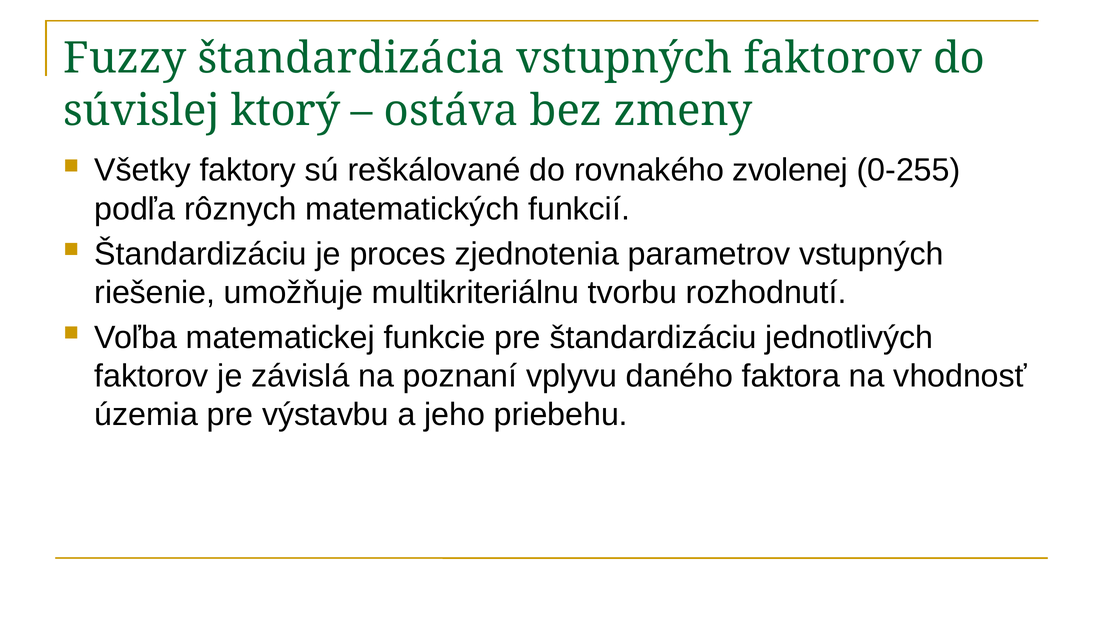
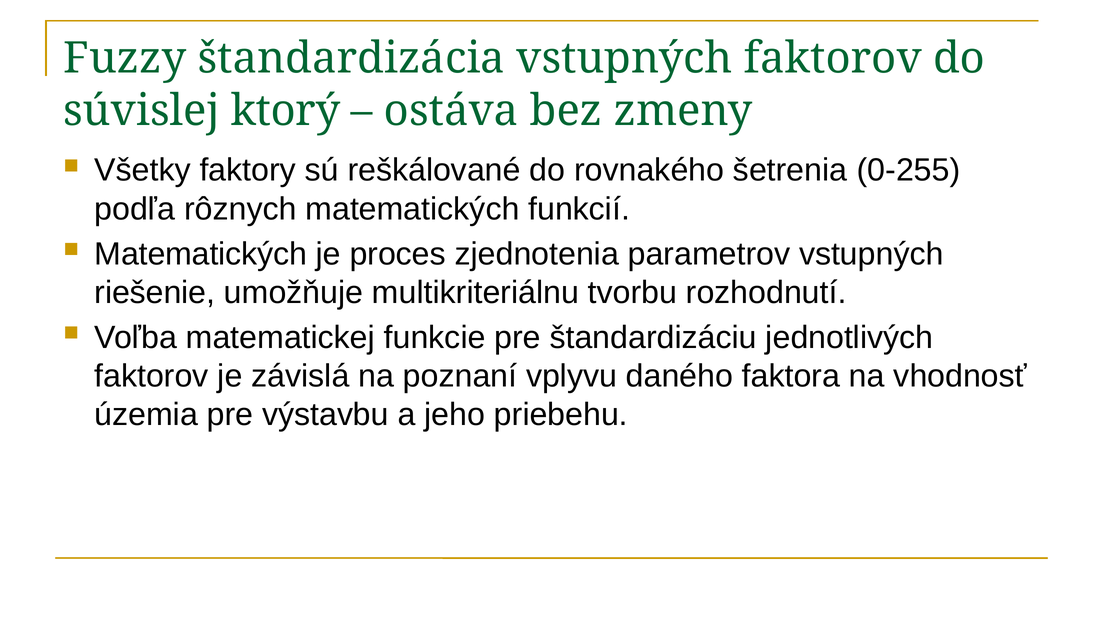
zvolenej: zvolenej -> šetrenia (790, 170)
Štandardizáciu: Štandardizáciu -> Matematických (201, 254)
